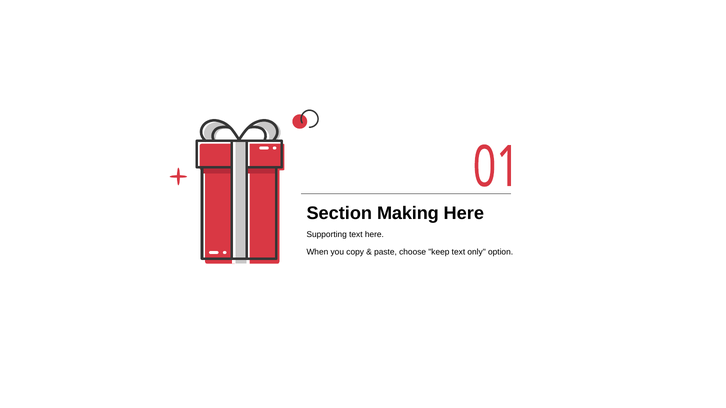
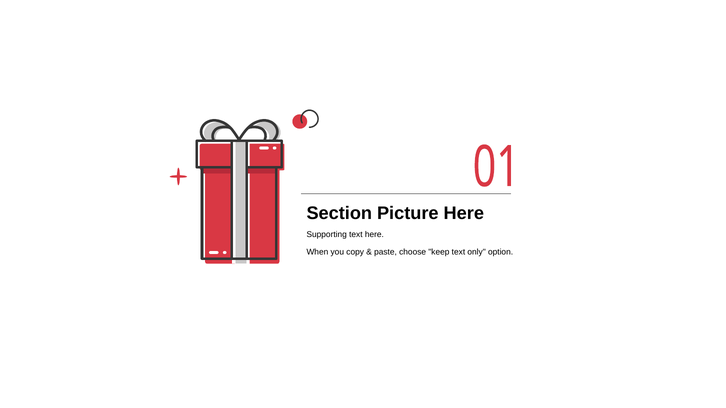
Making: Making -> Picture (408, 214)
